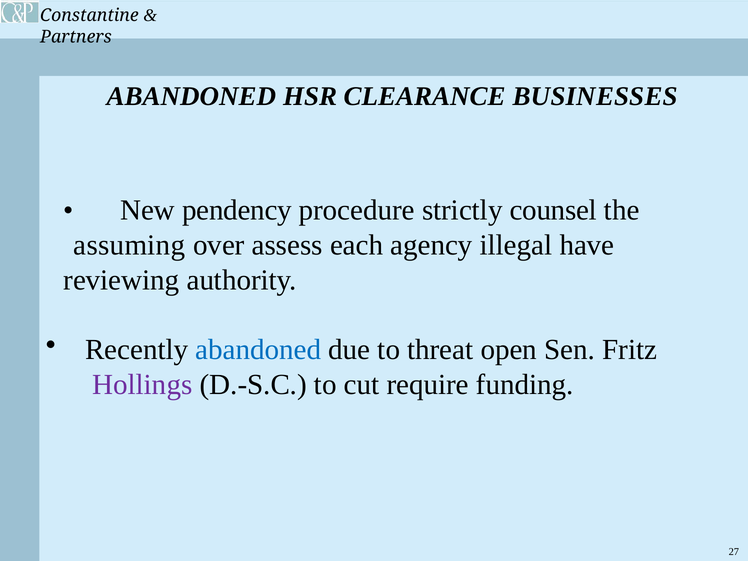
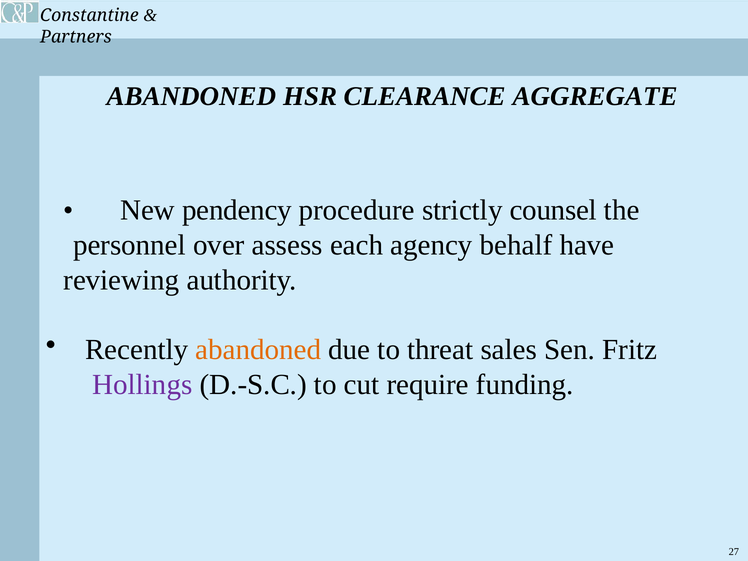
BUSINESSES: BUSINESSES -> AGGREGATE (595, 97)
assuming: assuming -> personnel (129, 245)
illegal: illegal -> behalf (516, 245)
abandoned colour: blue -> orange (258, 350)
open: open -> sales (509, 350)
